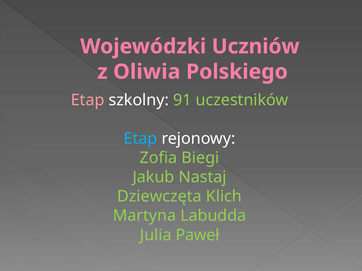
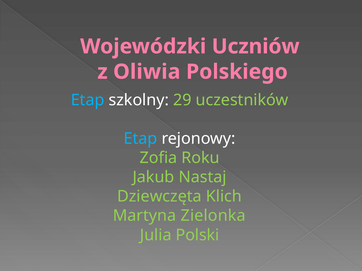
Etap colour: pink -> light blue (88, 100)
91: 91 -> 29 (182, 100)
Biegi: Biegi -> Roku (200, 158)
Labudda: Labudda -> Zielonka (213, 216)
Paweł: Paweł -> Polski (197, 235)
